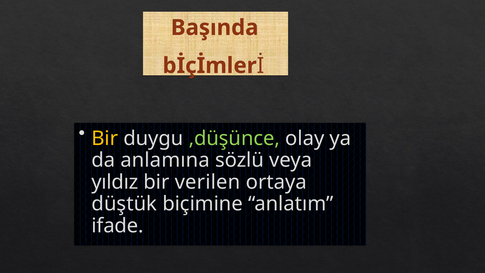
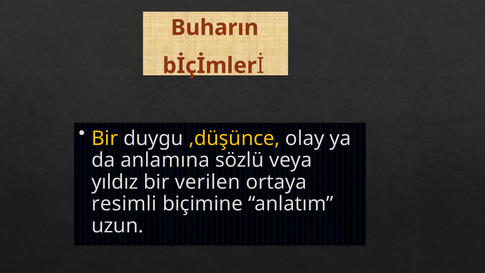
Başında: Başında -> Buharın (215, 28)
,düşünce colour: light green -> yellow (234, 138)
düştük: düştük -> resimli (124, 204)
ifade: ifade -> uzun (118, 226)
